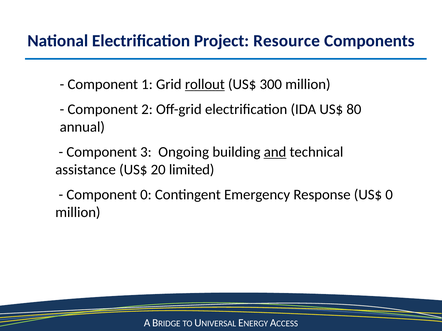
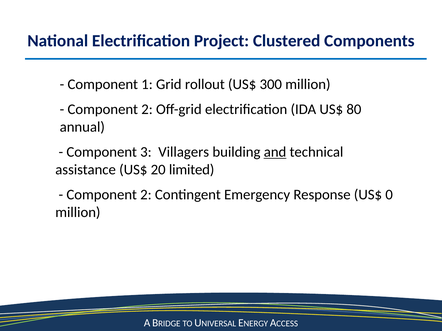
Resource: Resource -> Clustered (287, 41)
rollout underline: present -> none (205, 85)
Ongoing: Ongoing -> Villagers (184, 152)
0: 0 -> 2 (146, 195)
